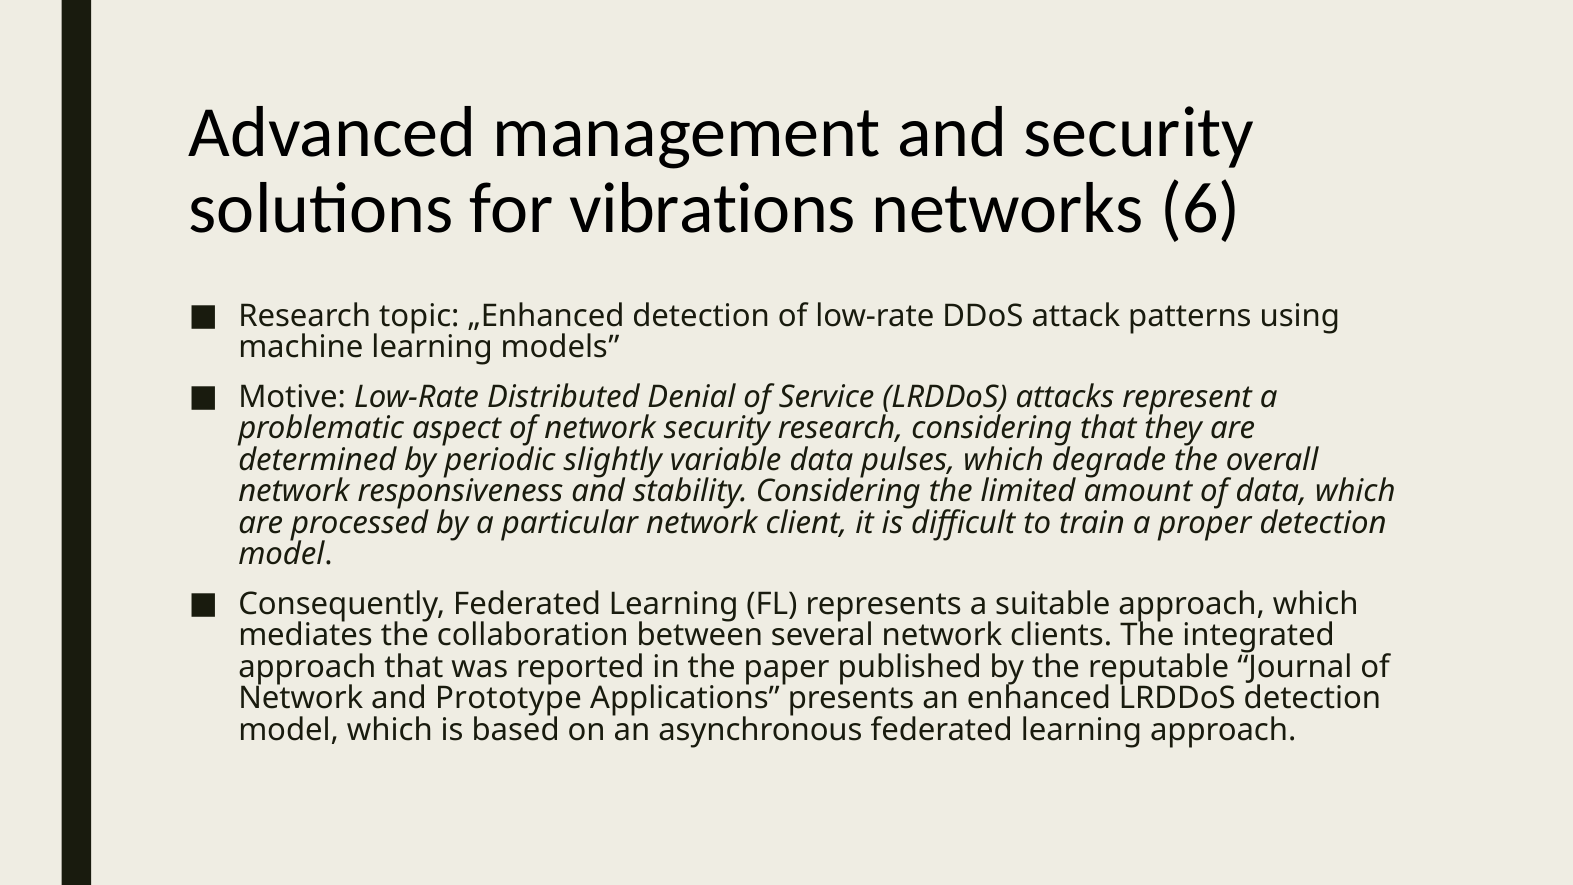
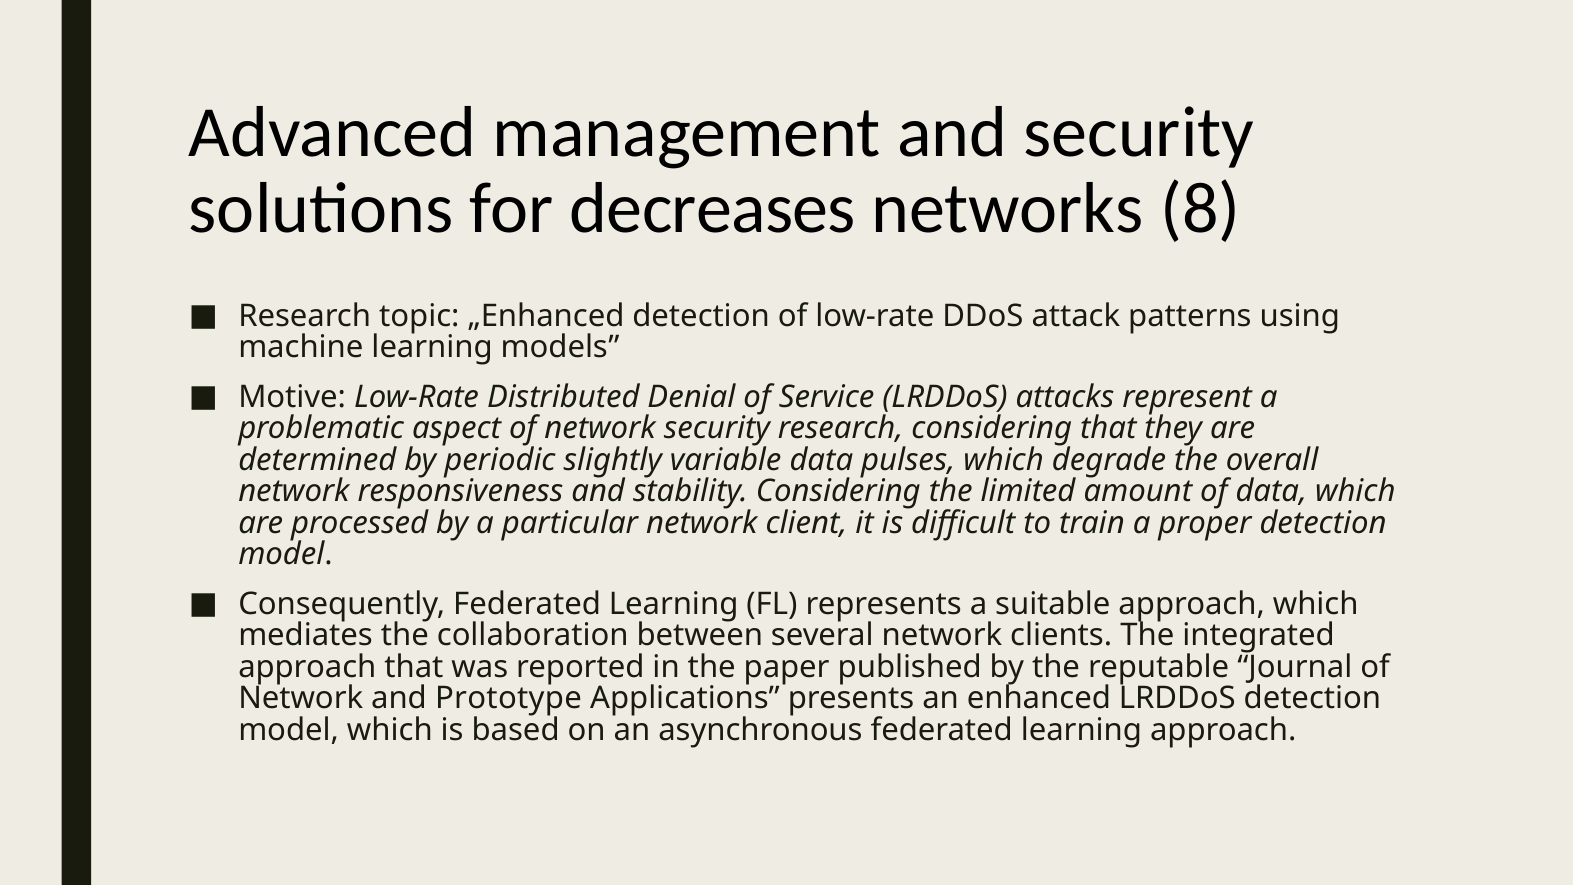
vibrations: vibrations -> decreases (713, 209)
6: 6 -> 8 (1201, 209)
